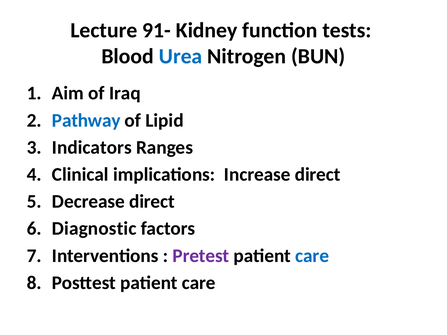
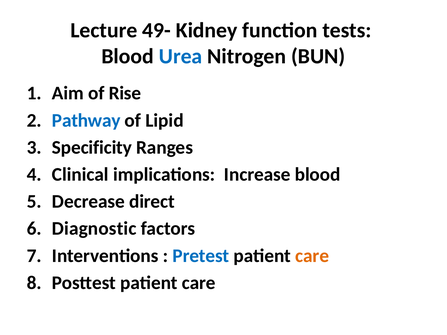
91-: 91- -> 49- (157, 30)
Iraq: Iraq -> Rise (125, 93)
Indicators: Indicators -> Specificity (92, 148)
Increase direct: direct -> blood (318, 175)
Pretest colour: purple -> blue (201, 256)
care colour: blue -> orange (312, 256)
